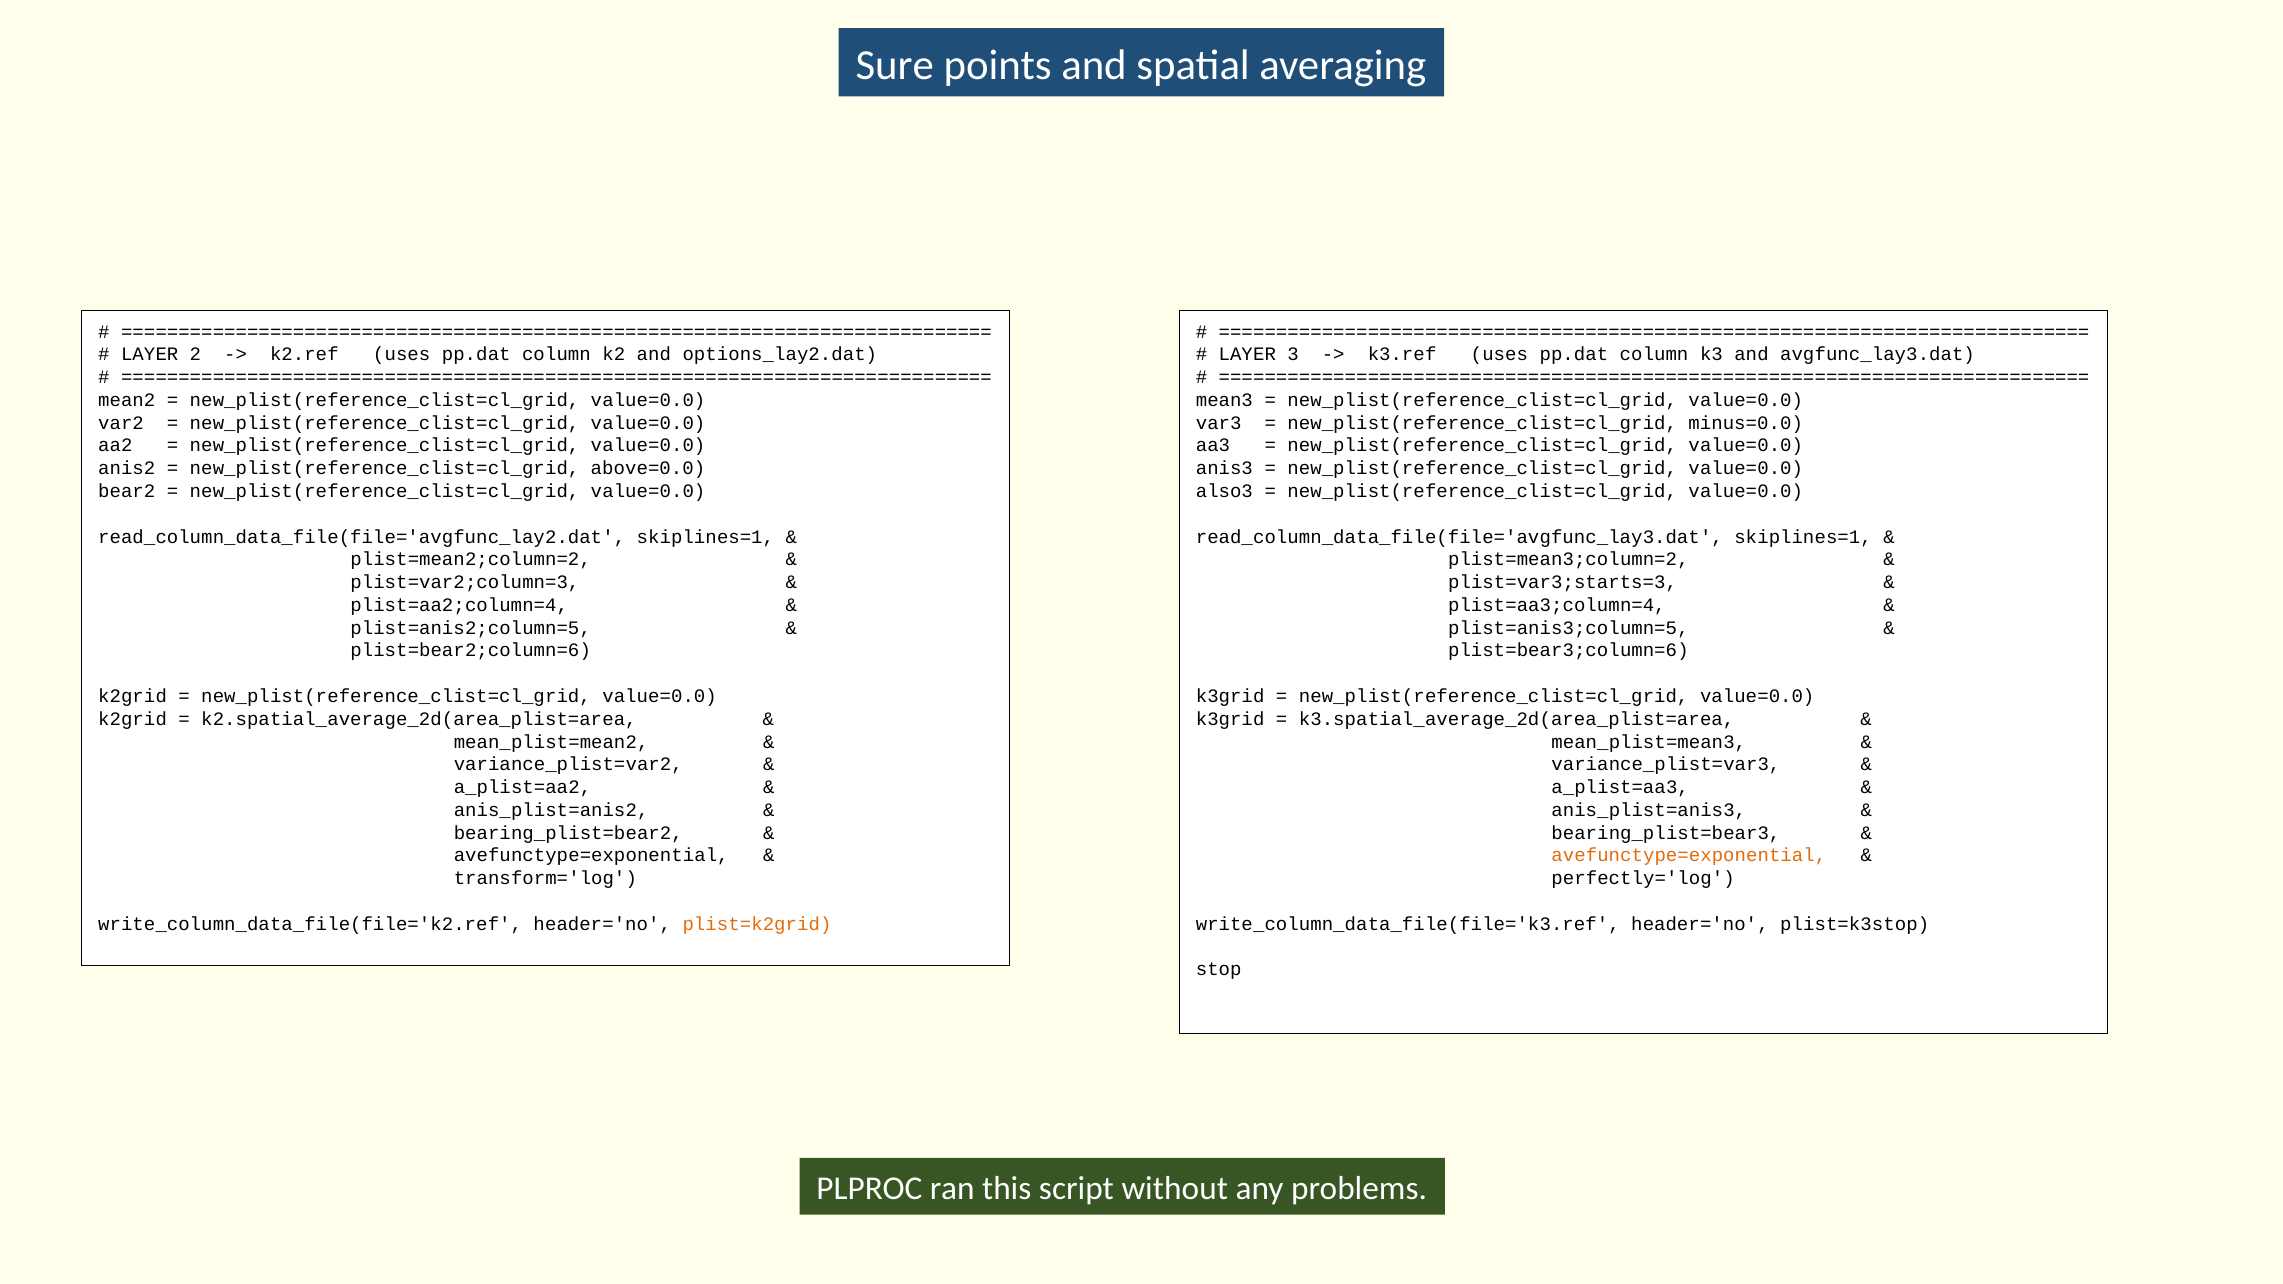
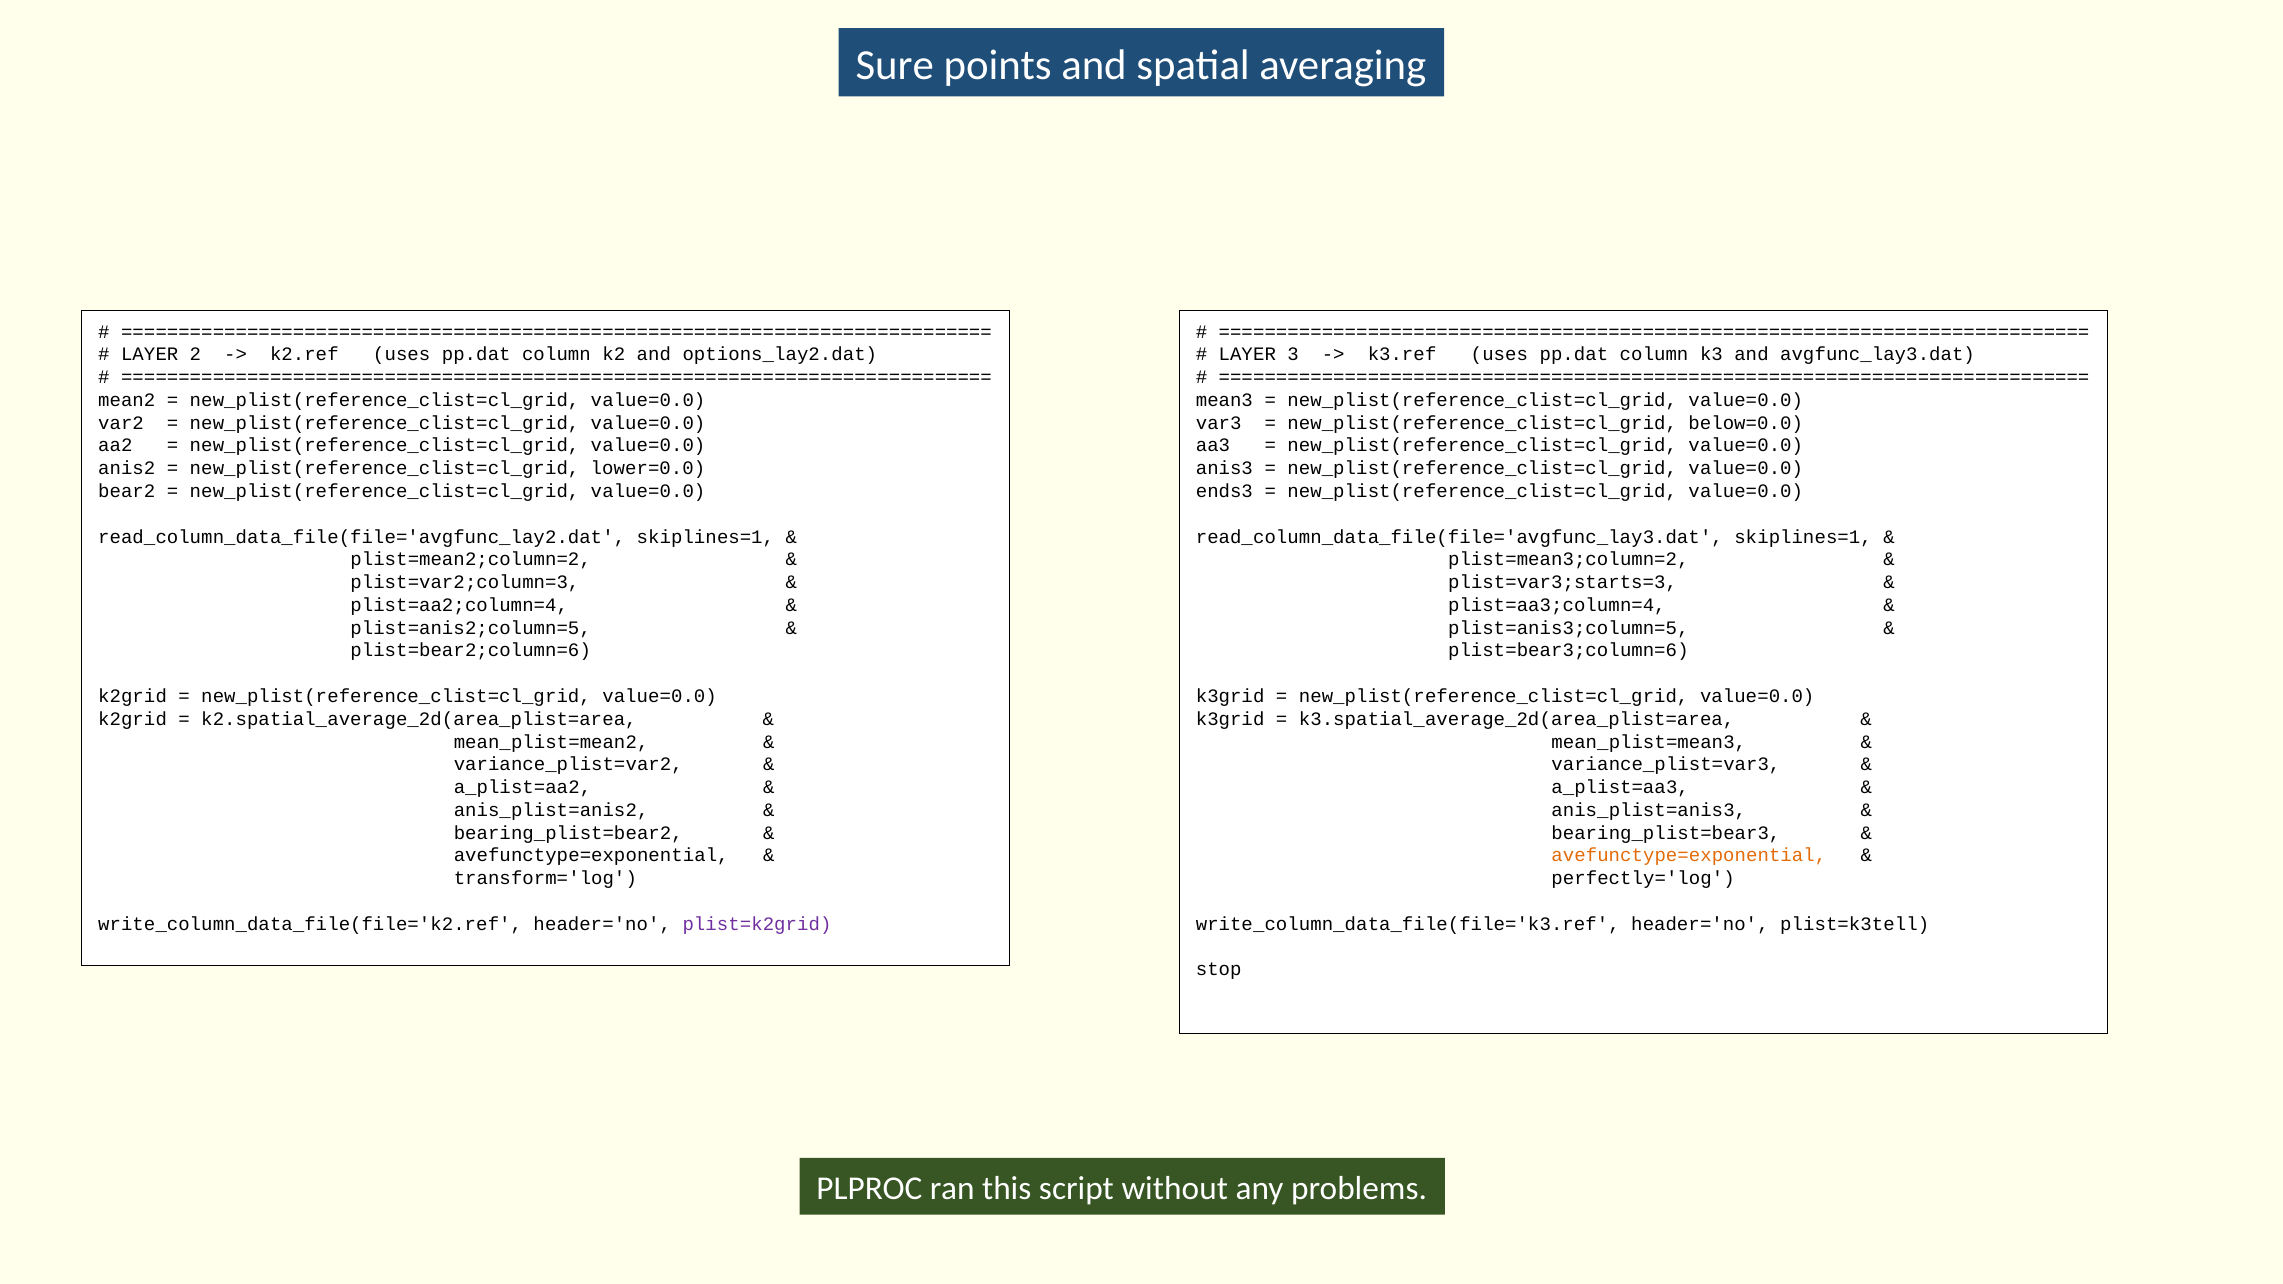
minus=0.0: minus=0.0 -> below=0.0 (1746, 423)
above=0.0: above=0.0 -> lower=0.0 (648, 469)
also3: also3 -> ends3 (1224, 491)
plist=k2grid colour: orange -> purple (757, 924)
plist=k3stop: plist=k3stop -> plist=k3tell (1855, 924)
